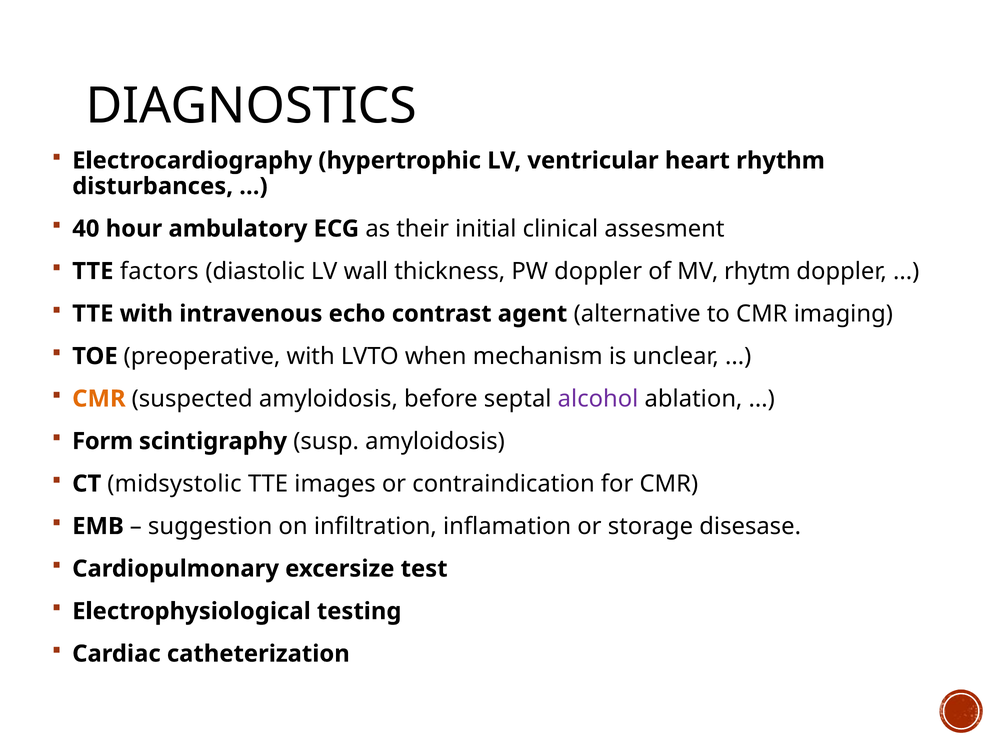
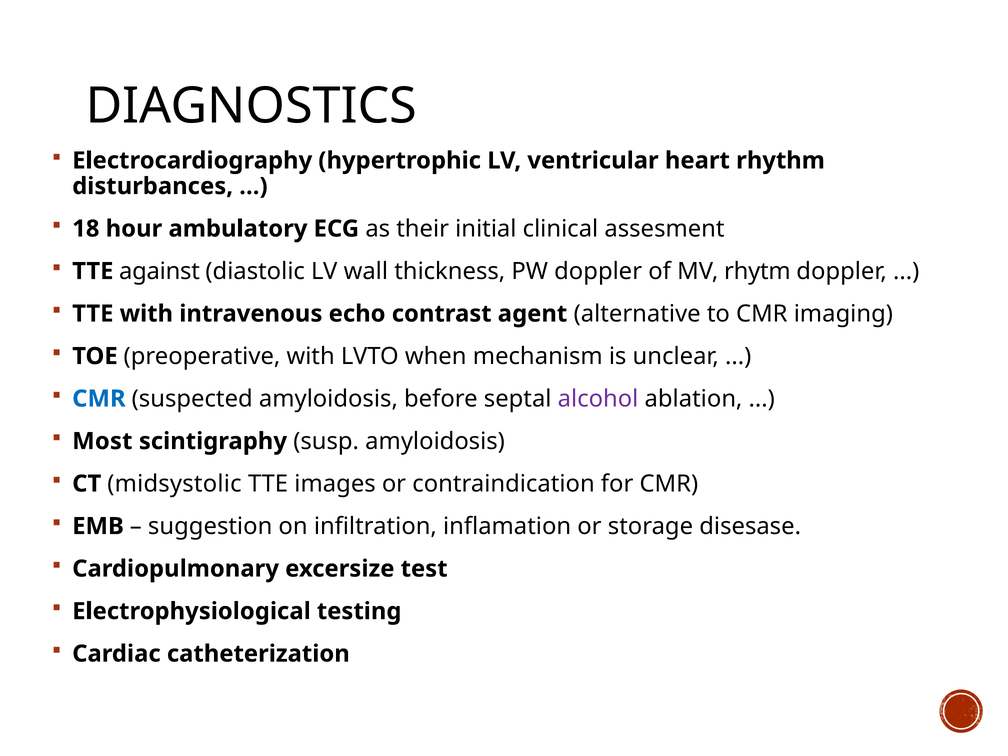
40: 40 -> 18 (86, 229)
factors: factors -> against (159, 271)
CMR colour: orange -> blue (99, 399)
Form: Form -> Most (102, 441)
